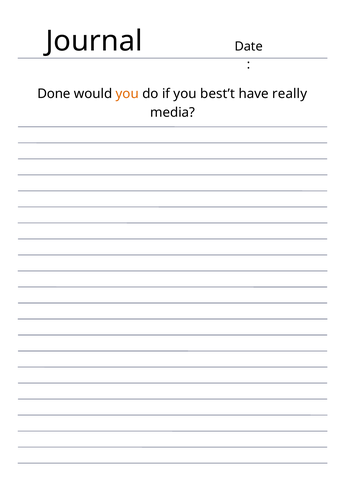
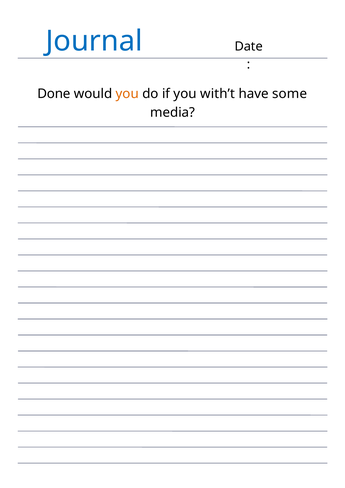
Journal colour: black -> blue (94, 41)
best’t: best’t -> with’t (218, 94)
really: really -> some (290, 94)
